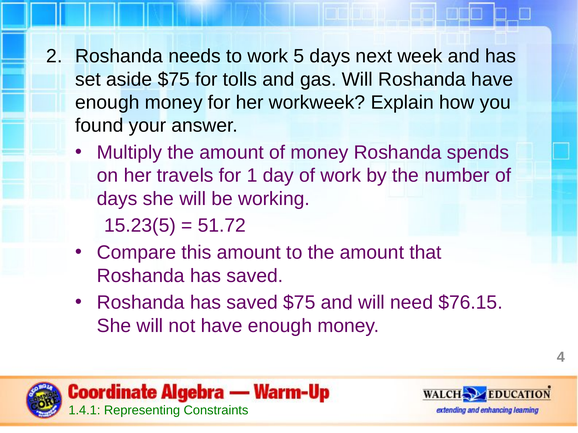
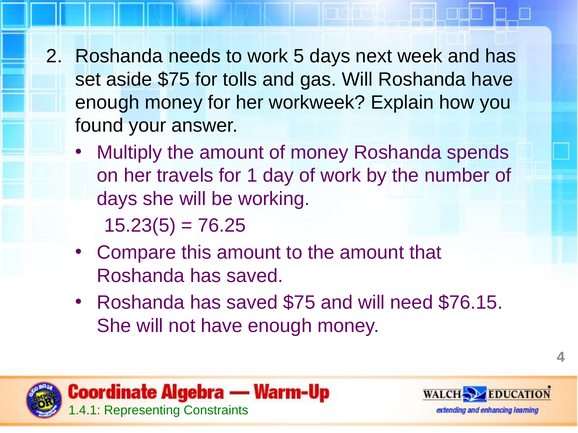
51.72: 51.72 -> 76.25 (222, 226)
